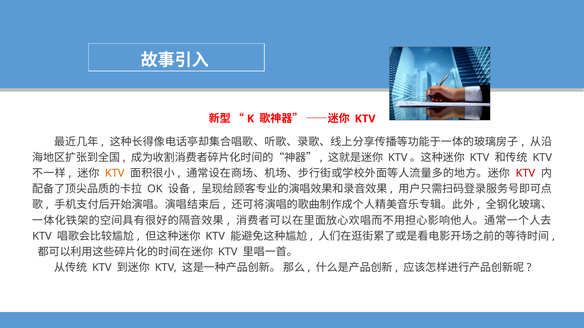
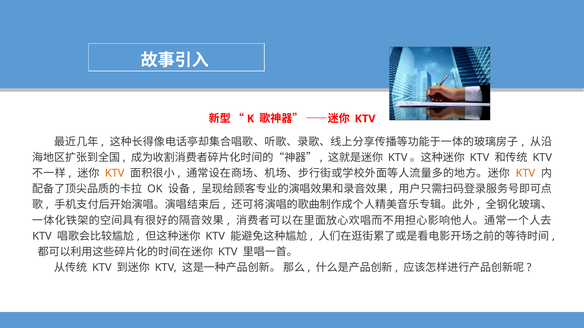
KTV colour: red -> orange (525, 173)
